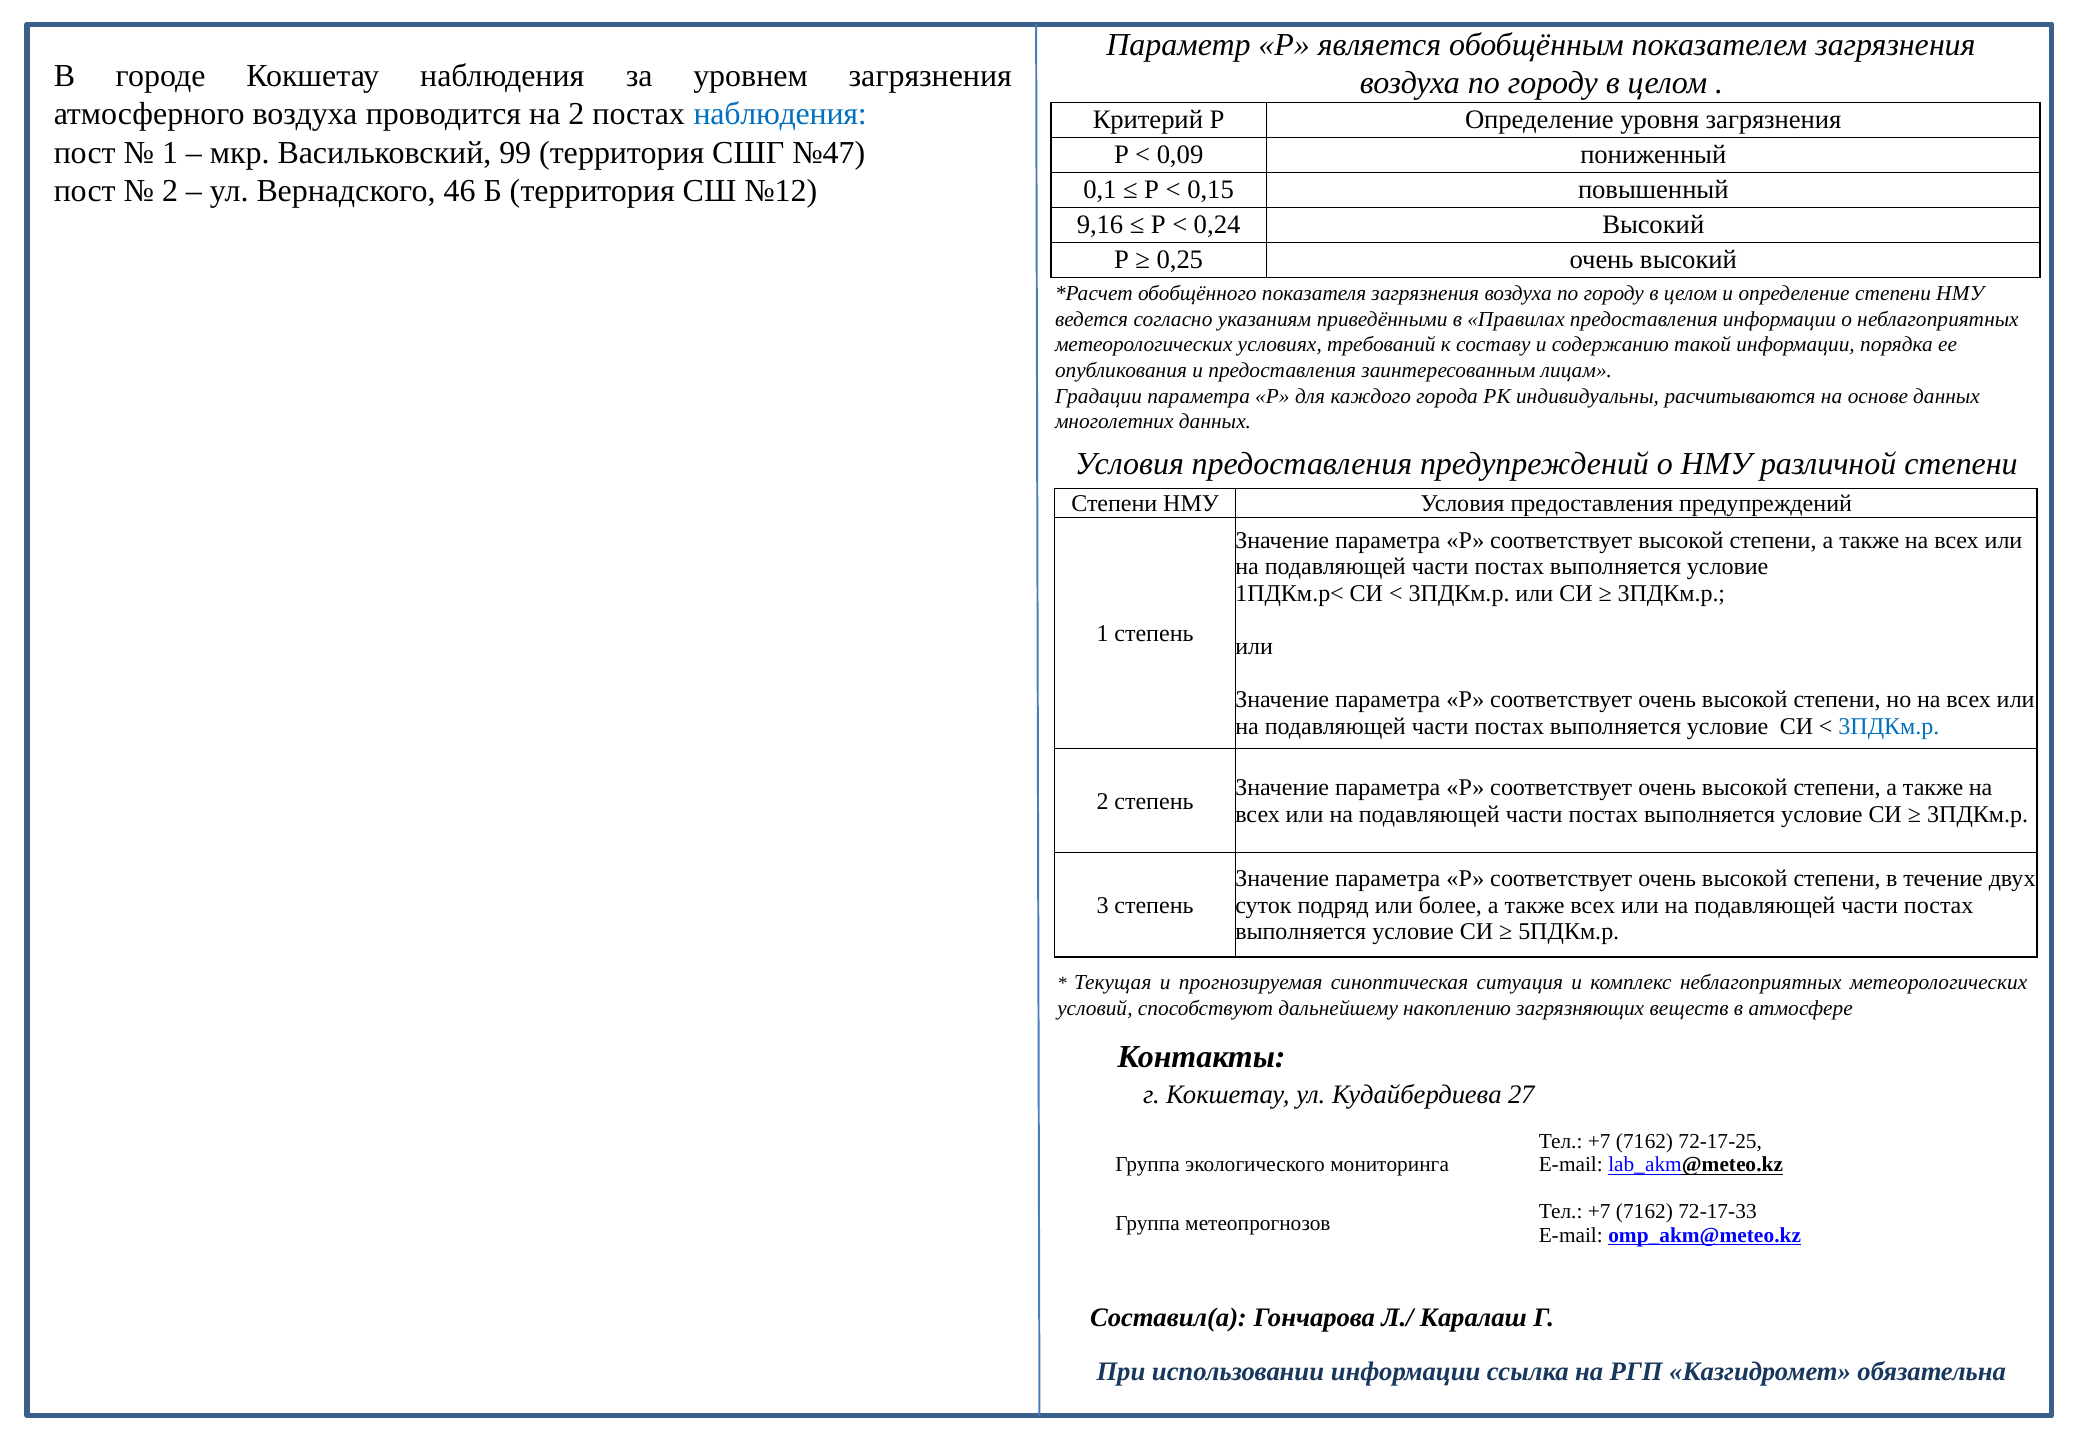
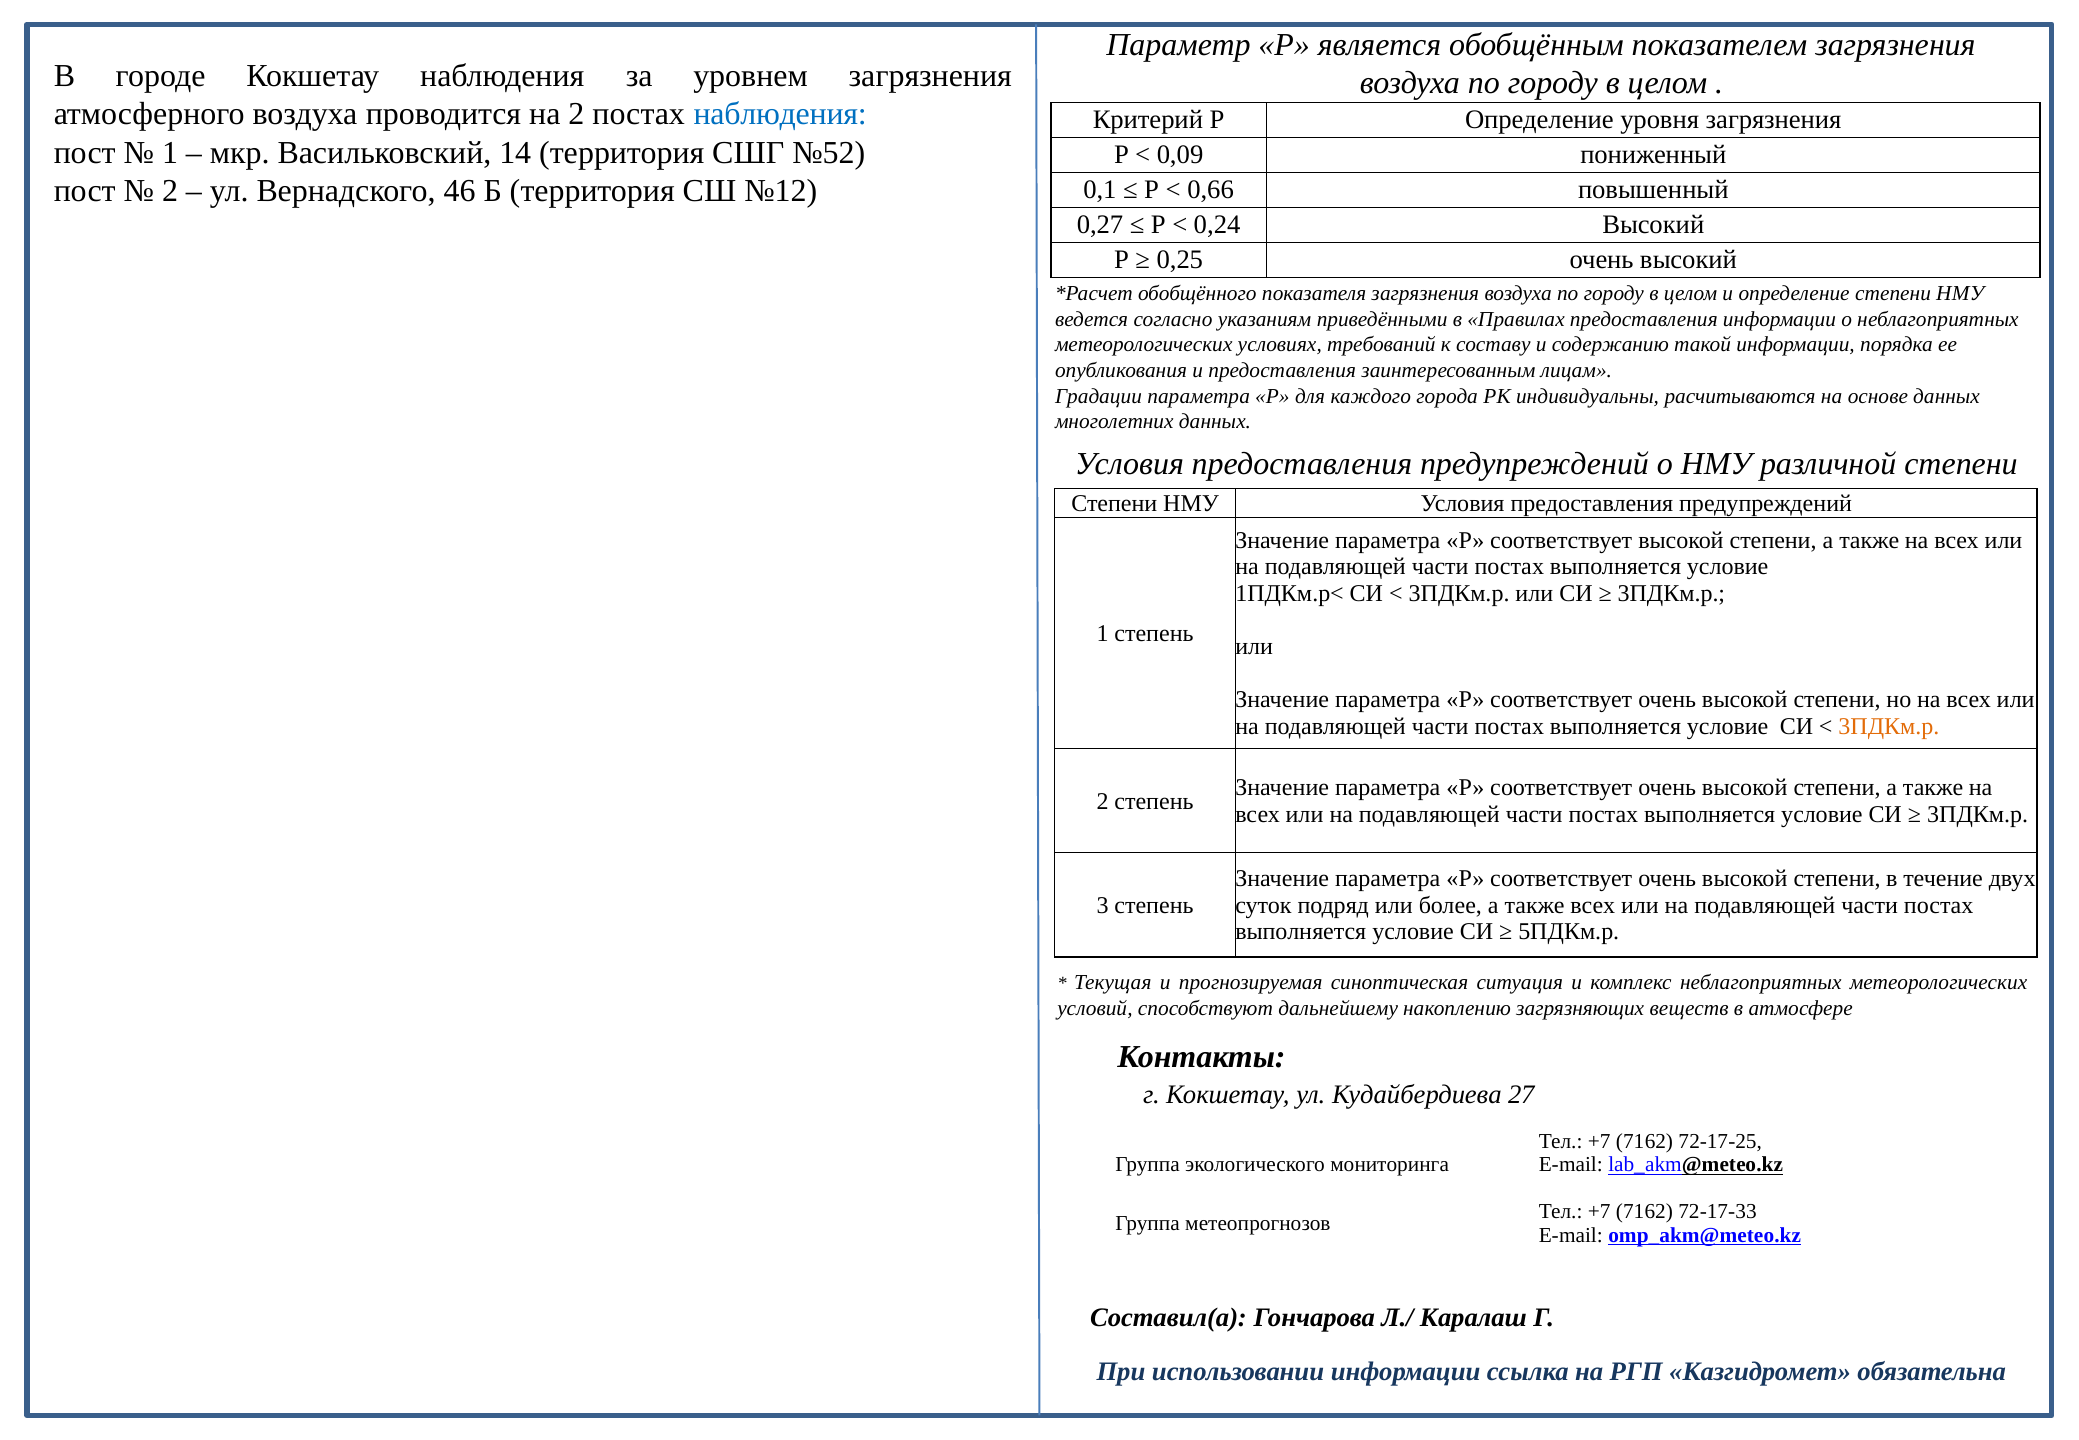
99: 99 -> 14 (515, 152)
№47: №47 -> №52 (829, 152)
0,15: 0,15 -> 0,66 (1211, 189)
9,16: 9,16 -> 0,27 (1100, 224)
3ПДКм.р colour: blue -> orange (1889, 726)
